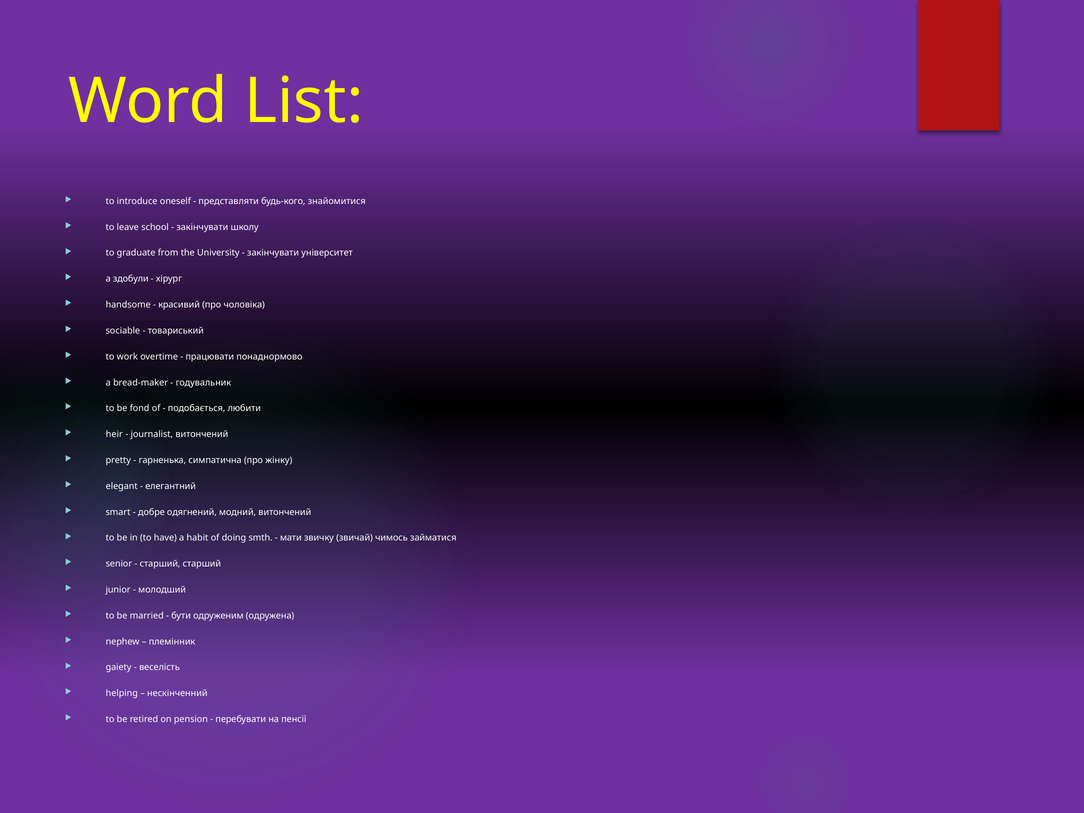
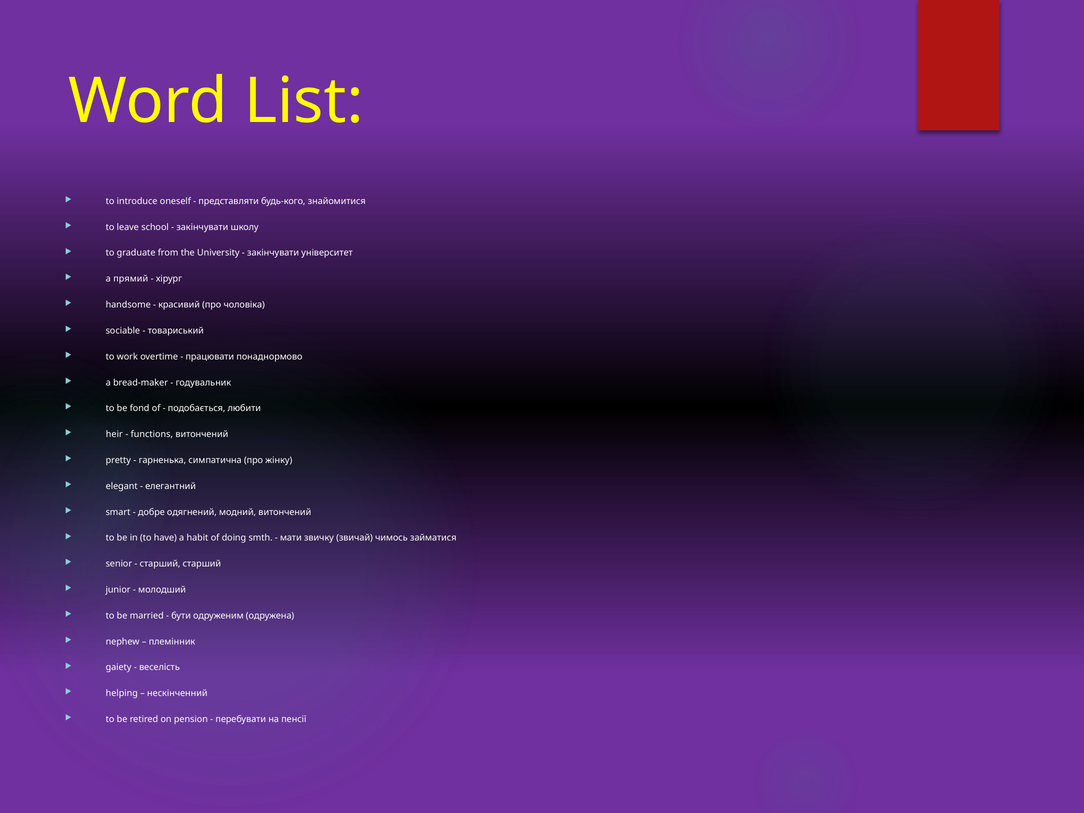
здобули: здобули -> прямий (131, 279)
journalist: journalist -> functions (152, 434)
